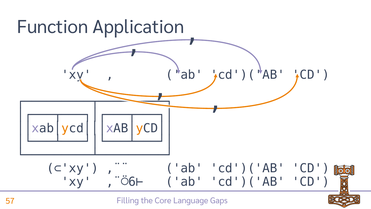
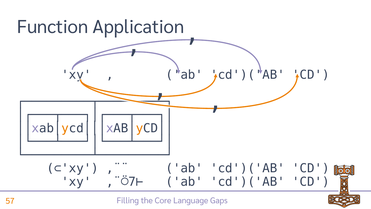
,¨⍥6⊢: ,¨⍥6⊢ -> ,¨⍥7⊢ (125, 181)
